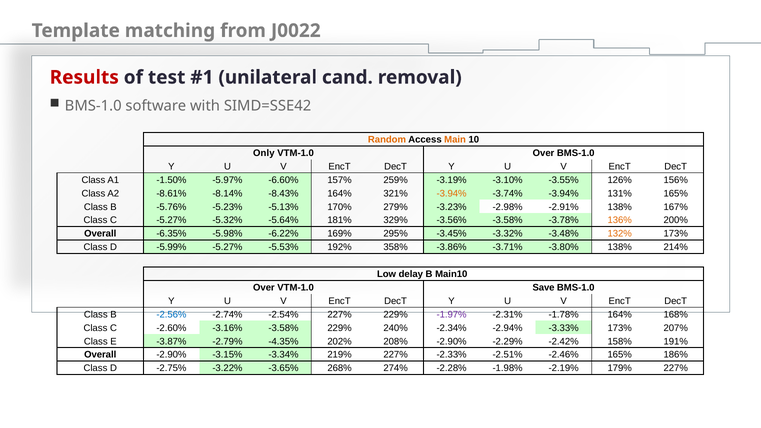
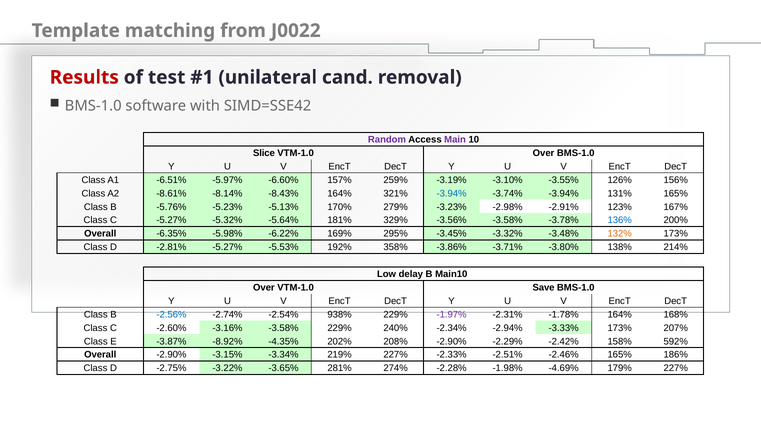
Random colour: orange -> purple (387, 140)
Main colour: orange -> purple (455, 140)
Only: Only -> Slice (264, 153)
-1.50%: -1.50% -> -6.51% (171, 180)
-3.94% colour: orange -> blue (452, 193)
-2.91% 138%: 138% -> 123% (620, 207)
136% colour: orange -> blue (620, 220)
-5.99%: -5.99% -> -2.81% (171, 247)
-2.54% 227%: 227% -> 938% (340, 315)
-2.79%: -2.79% -> -8.92% (227, 341)
191%: 191% -> 592% (676, 341)
268%: 268% -> 281% (340, 368)
-2.19%: -2.19% -> -4.69% (564, 368)
